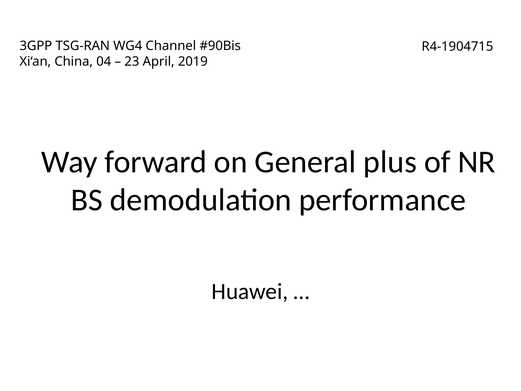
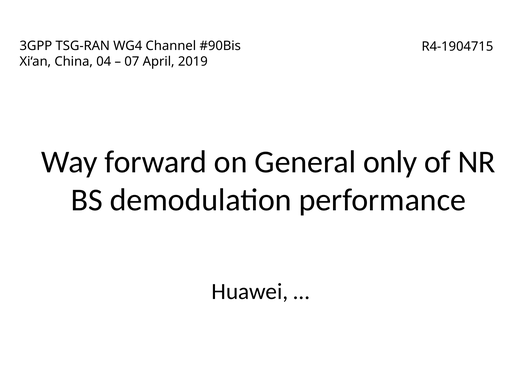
23: 23 -> 07 (132, 61)
plus: plus -> only (390, 162)
